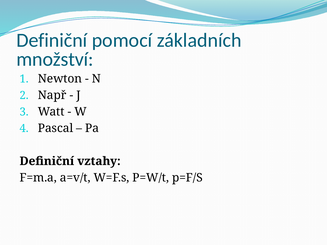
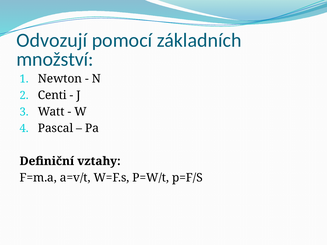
Definiční: Definiční -> Odvozují (52, 40)
Např: Např -> Centi (52, 95)
